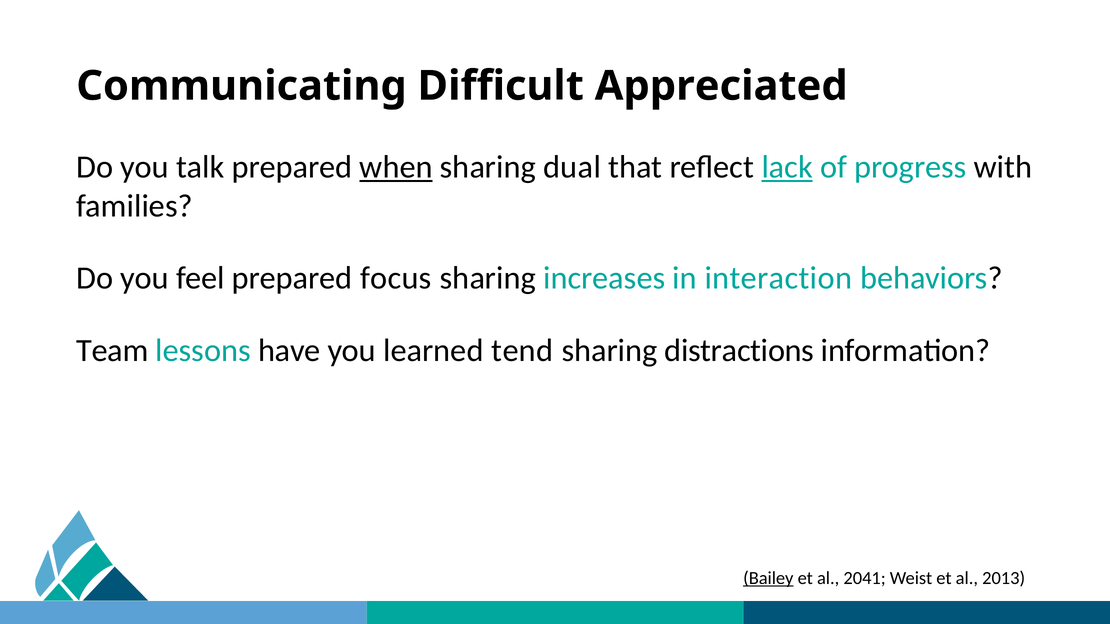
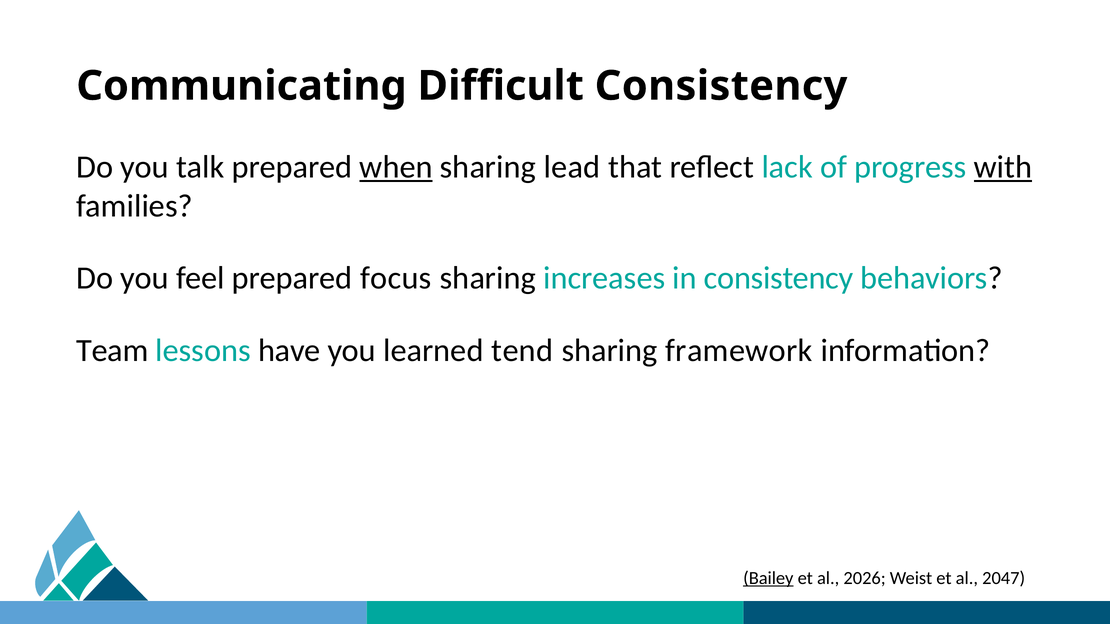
Difficult Appreciated: Appreciated -> Consistency (721, 86)
dual: dual -> lead (572, 167)
lack underline: present -> none (787, 167)
with underline: none -> present (1003, 167)
in interaction: interaction -> consistency (779, 278)
distractions: distractions -> framework (739, 351)
2041: 2041 -> 2026 (865, 578)
2013: 2013 -> 2047 (1004, 578)
